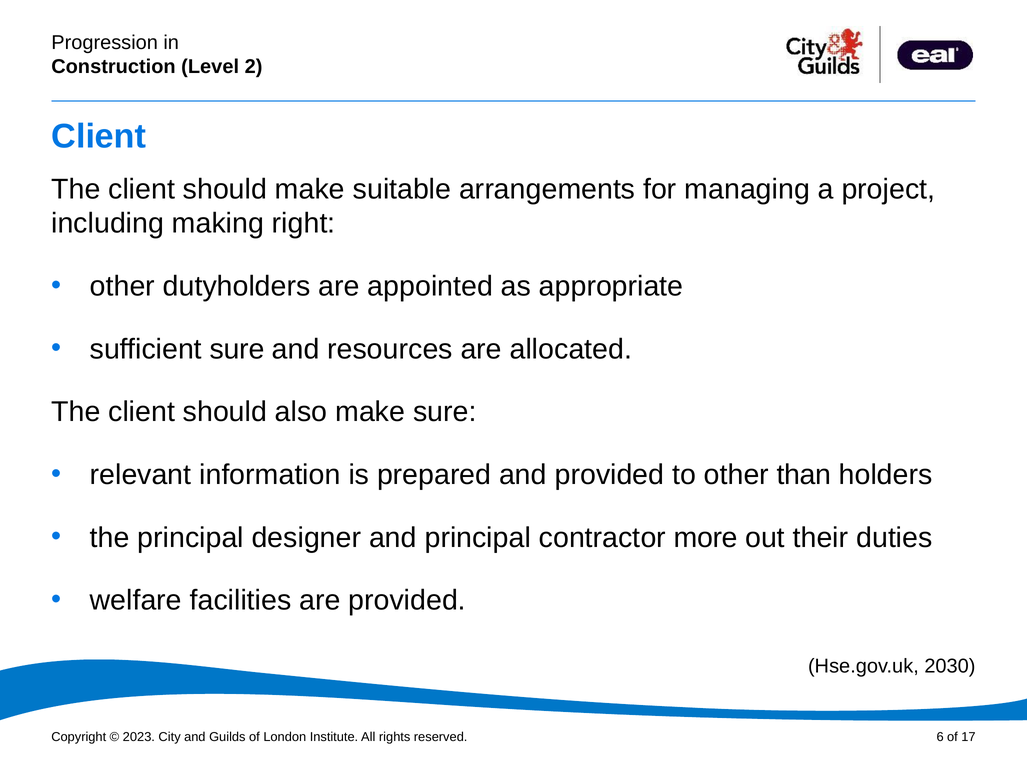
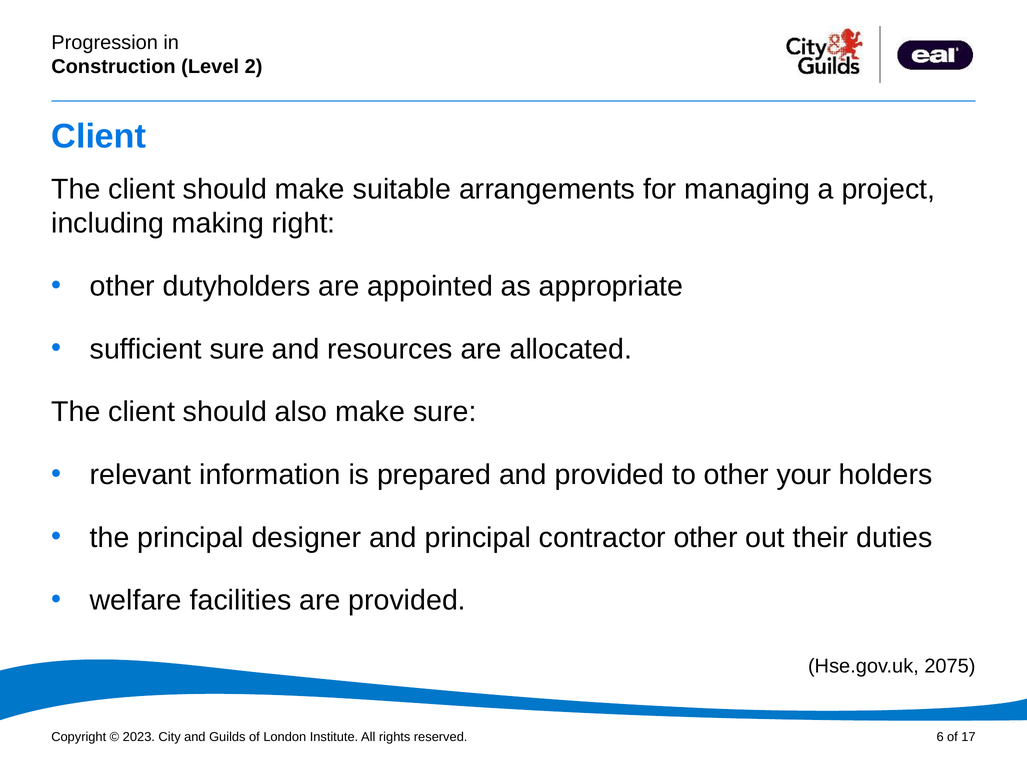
than: than -> your (804, 474)
contractor more: more -> other (706, 537)
2030: 2030 -> 2075 (950, 666)
